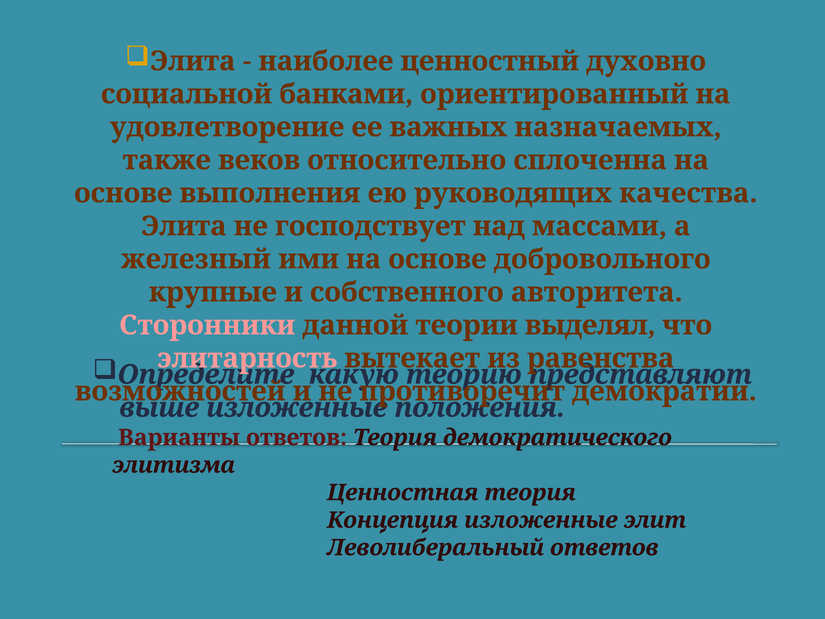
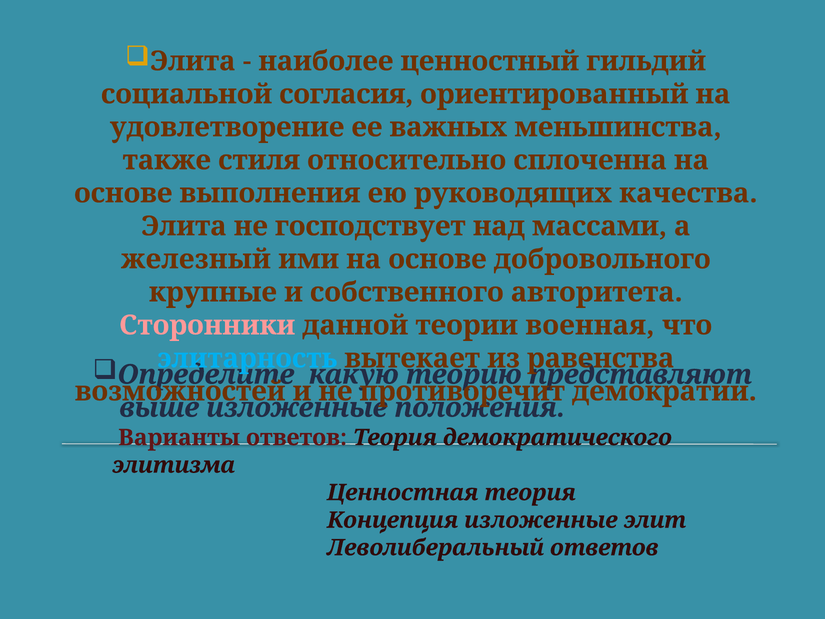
духовно: духовно -> гильдий (646, 61)
банками: банками -> согласия (346, 94)
назначаемых: назначаемых -> меньшинства (618, 127)
веков: веков -> стиля (259, 160)
выделял: выделял -> военная (590, 325)
элитарность colour: pink -> light blue (247, 358)
